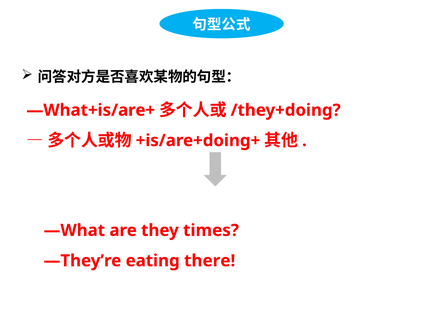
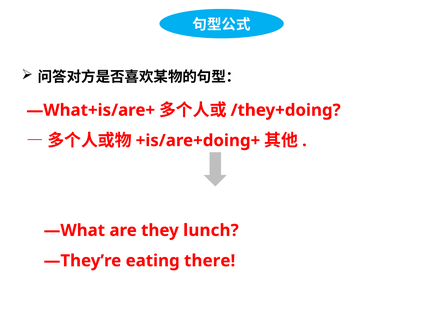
times: times -> lunch (211, 231)
